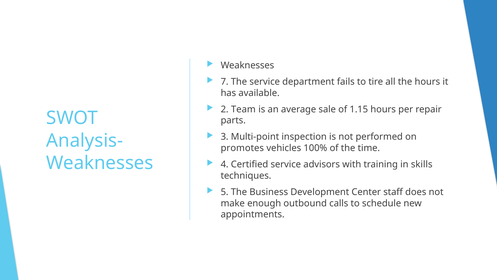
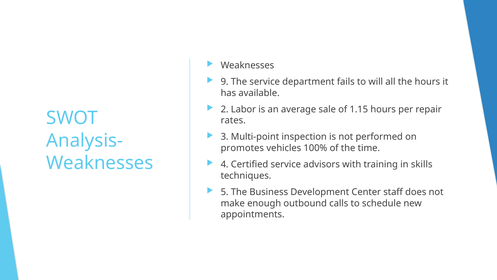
7: 7 -> 9 (225, 82)
tire: tire -> will (376, 82)
Team: Team -> Labor (243, 109)
parts: parts -> rates (233, 120)
